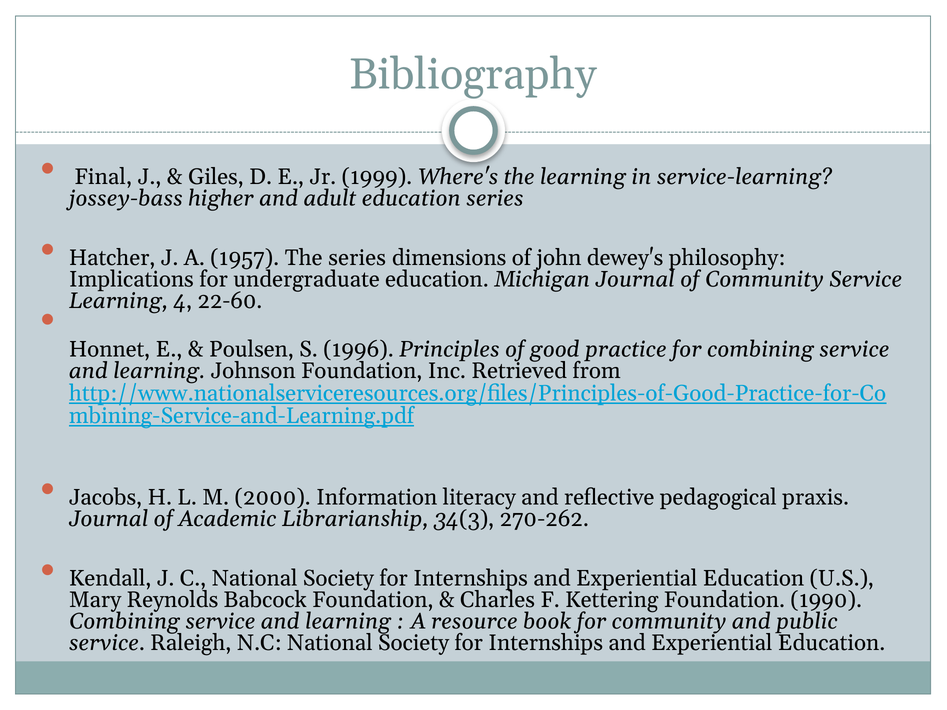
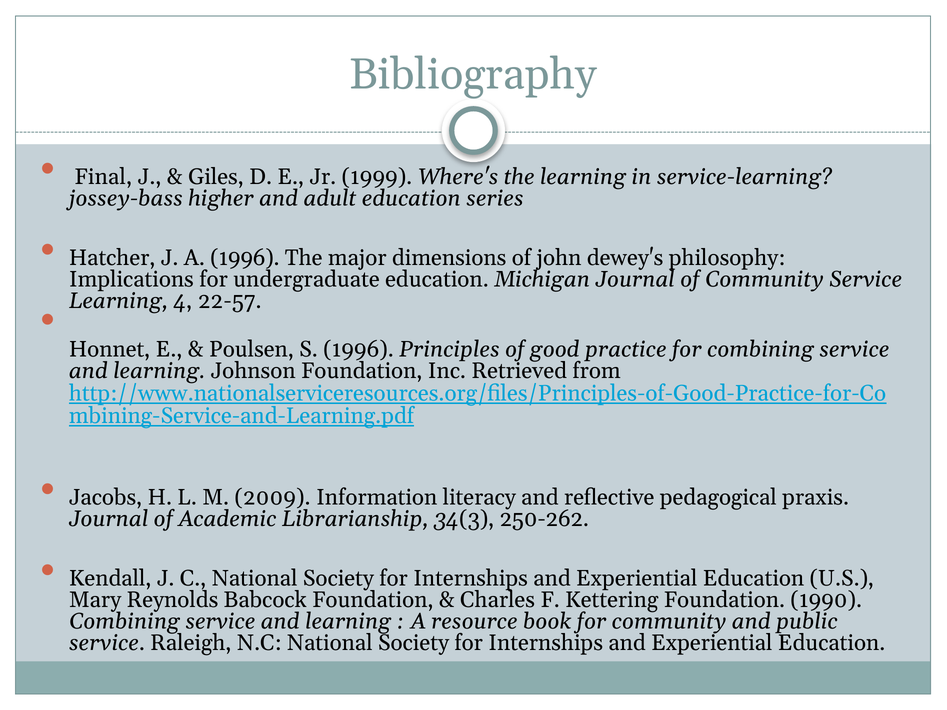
A 1957: 1957 -> 1996 (245, 258)
The series: series -> major (357, 258)
22-60: 22-60 -> 22-57 (230, 301)
2000: 2000 -> 2009 (273, 497)
270-262: 270-262 -> 250-262 (544, 519)
